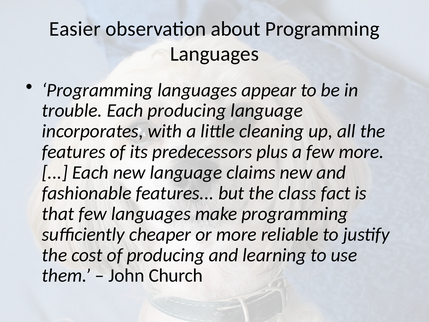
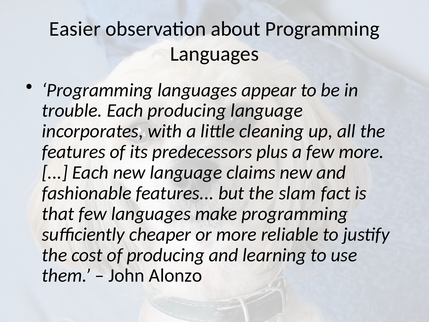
class: class -> slam (297, 193)
Church: Church -> Alonzo (176, 275)
